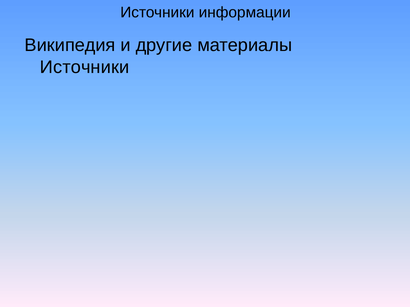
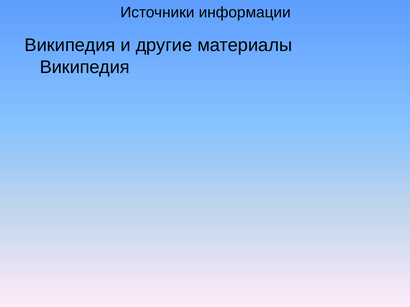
Источники: Источники -> Википедия (85, 67)
